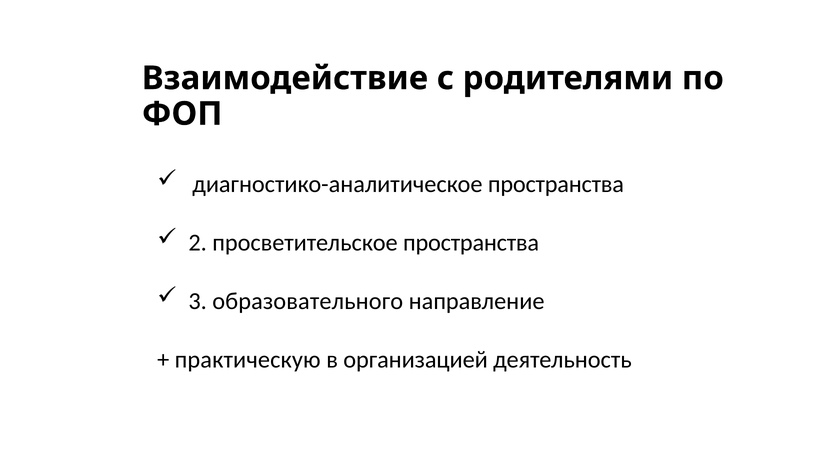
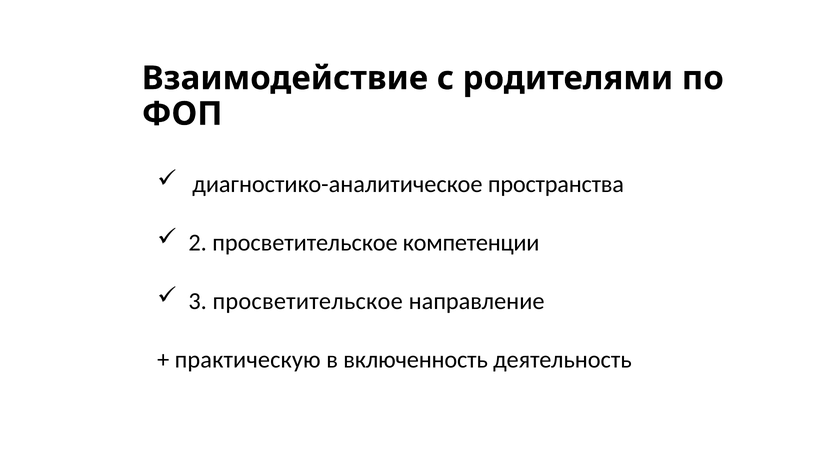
просветительское пространства: пространства -> компетенции (471, 243)
3 образовательного: образовательного -> просветительское (308, 301)
организацией: организацией -> включенность (416, 360)
